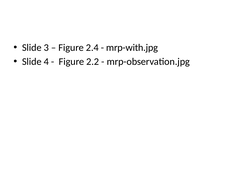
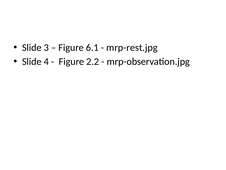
2.4: 2.4 -> 6.1 (92, 47)
mrp-with.jpg: mrp-with.jpg -> mrp-rest.jpg (132, 47)
